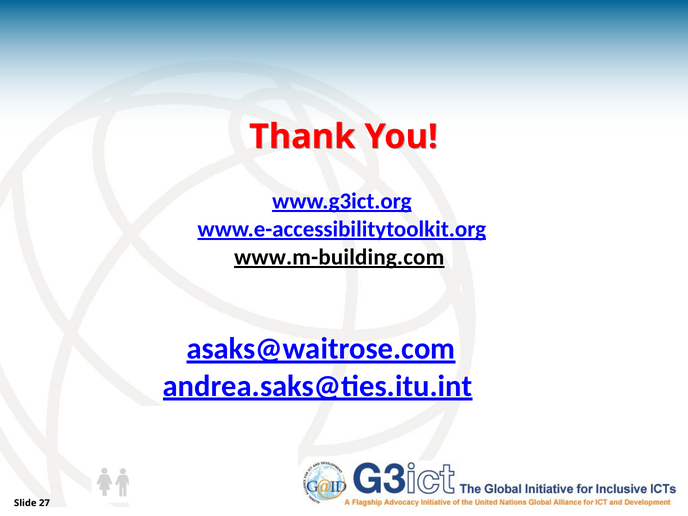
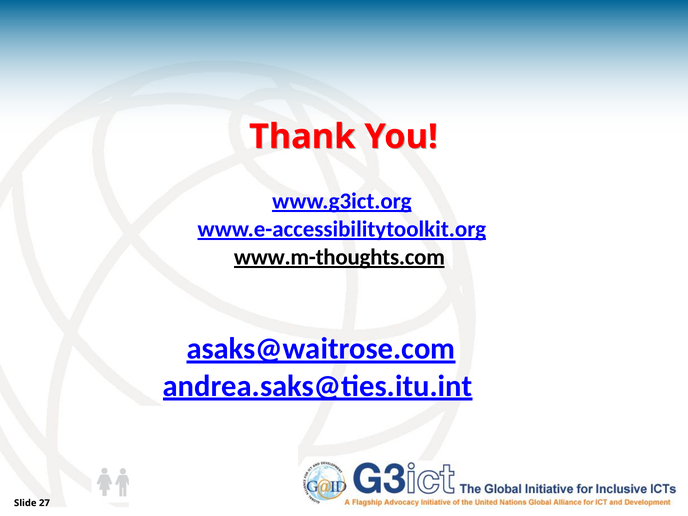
www.m-building.com: www.m-building.com -> www.m-thoughts.com (339, 257)
